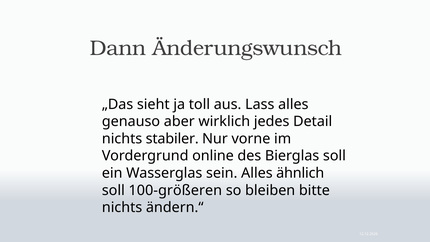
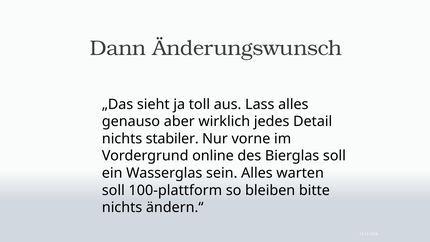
ähnlich: ähnlich -> warten (300, 173)
100-größeren: 100-größeren -> 100-plattform (175, 190)
